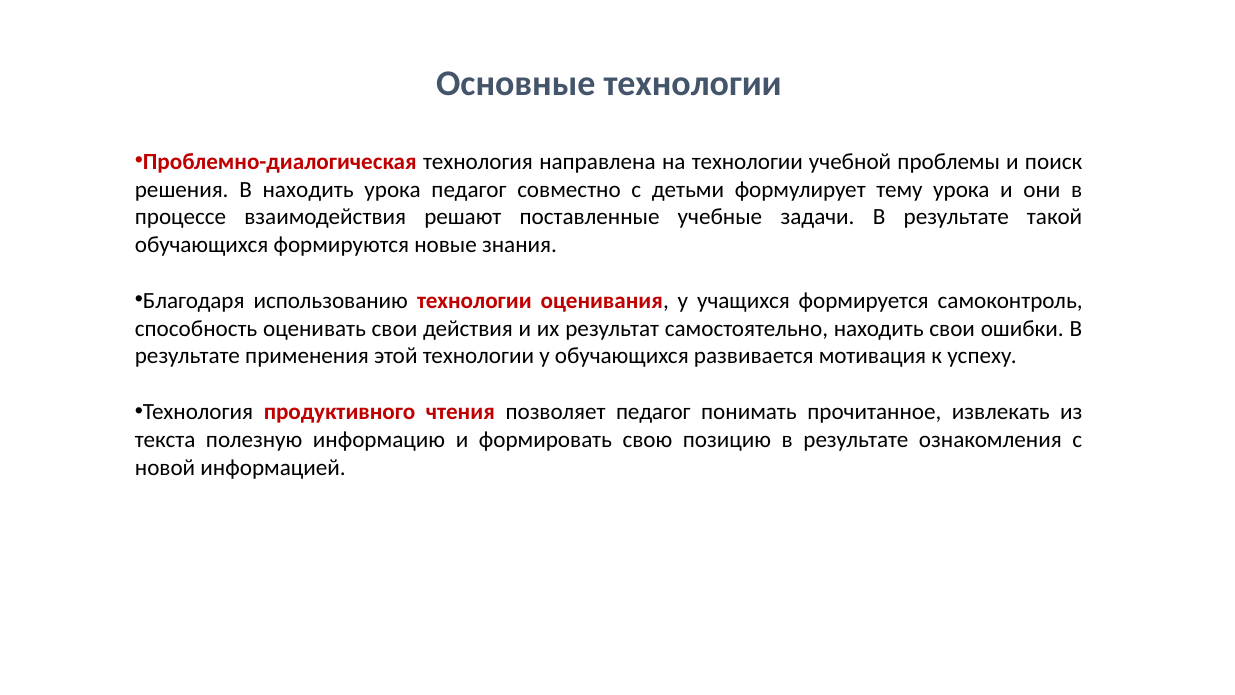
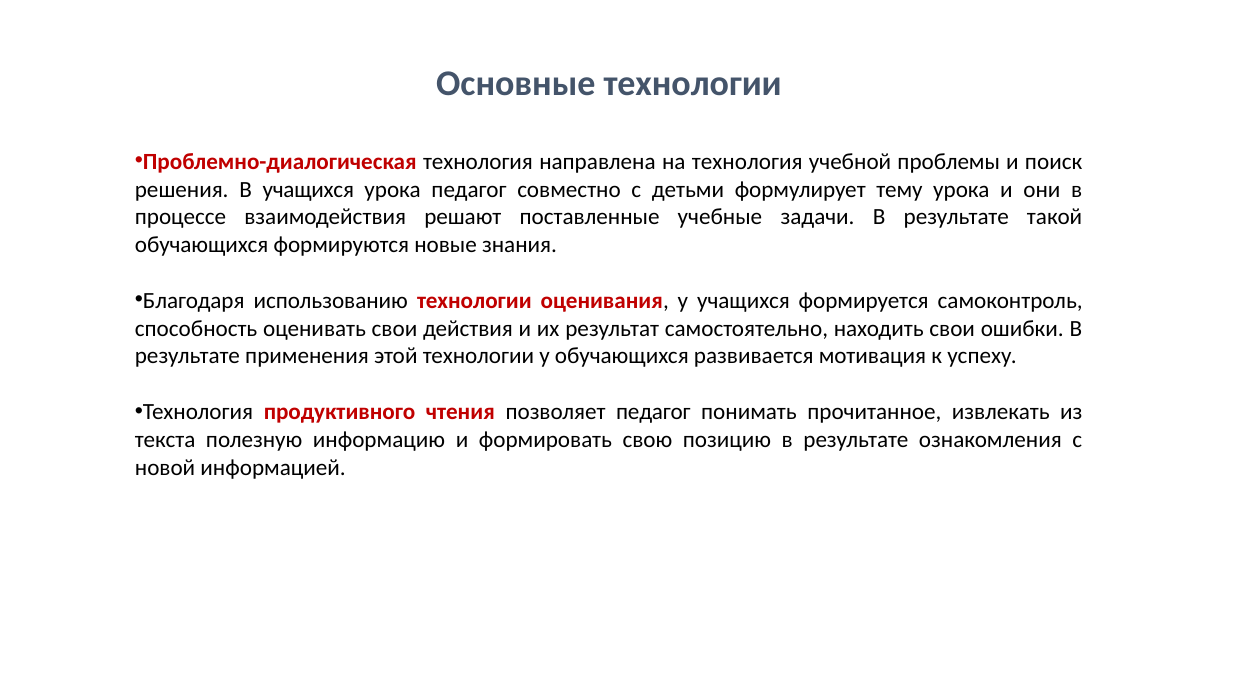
на технологии: технологии -> технология (747, 161)
В находить: находить -> учащихся (308, 189)
